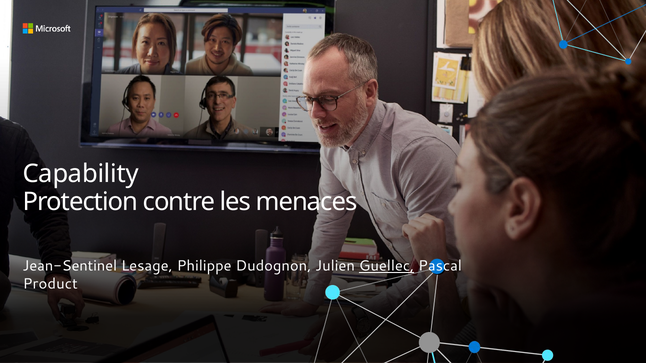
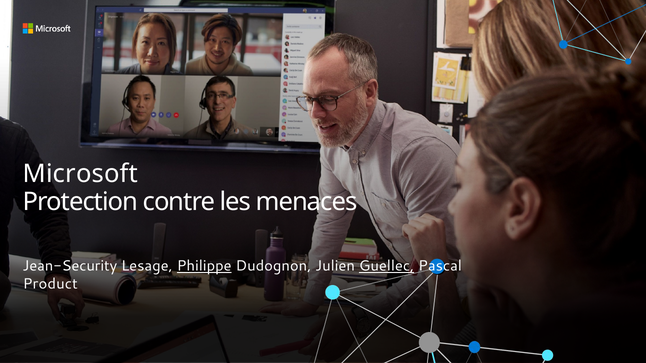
Capability: Capability -> Microsoft (80, 174)
Jean-Sentinel: Jean-Sentinel -> Jean-Security (70, 266)
Philippe underline: none -> present (204, 266)
